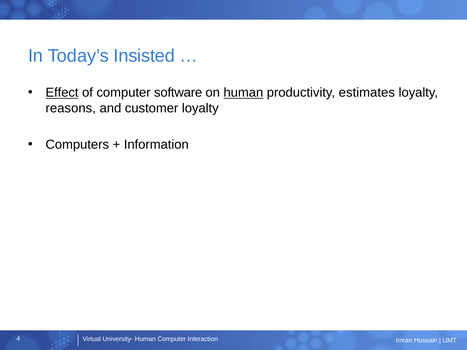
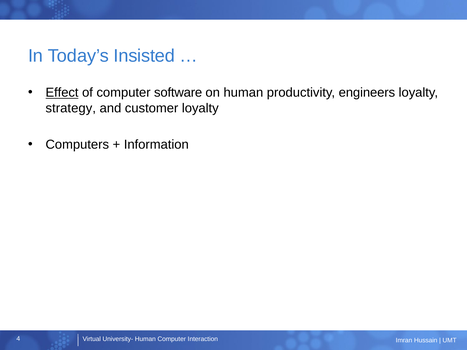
human underline: present -> none (243, 93)
estimates: estimates -> engineers (367, 93)
reasons: reasons -> strategy (71, 108)
